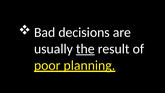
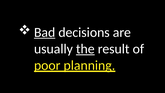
Bad underline: none -> present (45, 32)
